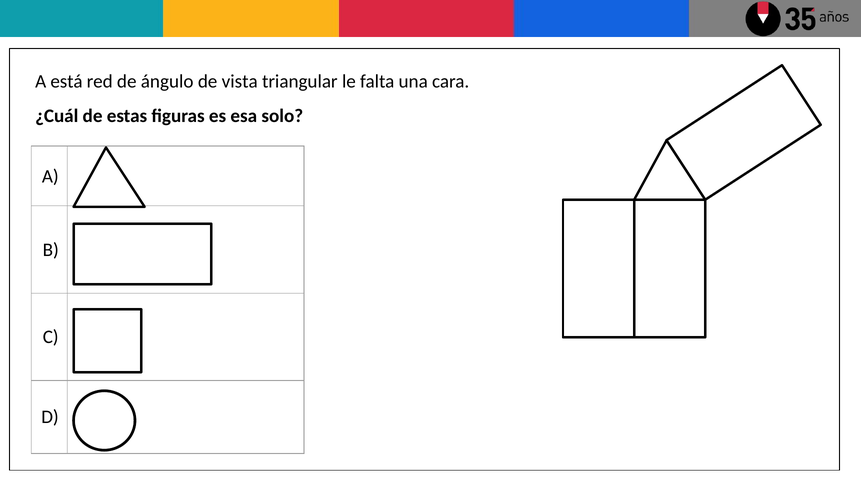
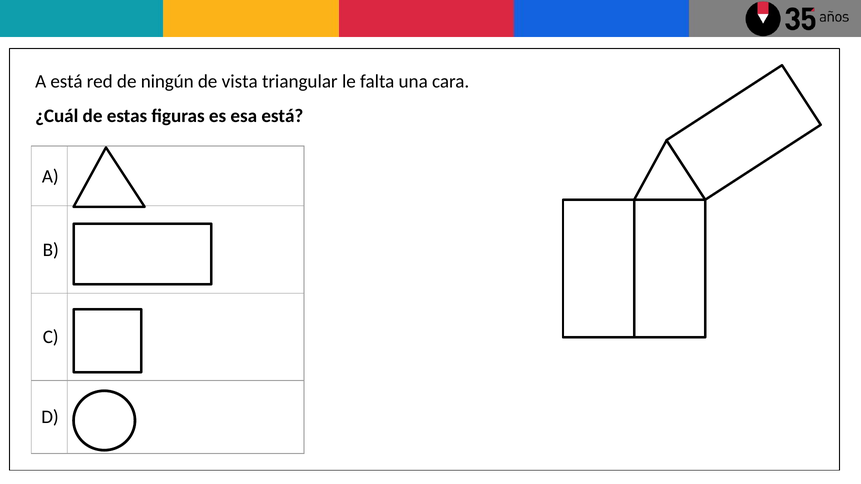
ángulo: ángulo -> ningún (167, 82)
esa solo: solo -> está (282, 116)
